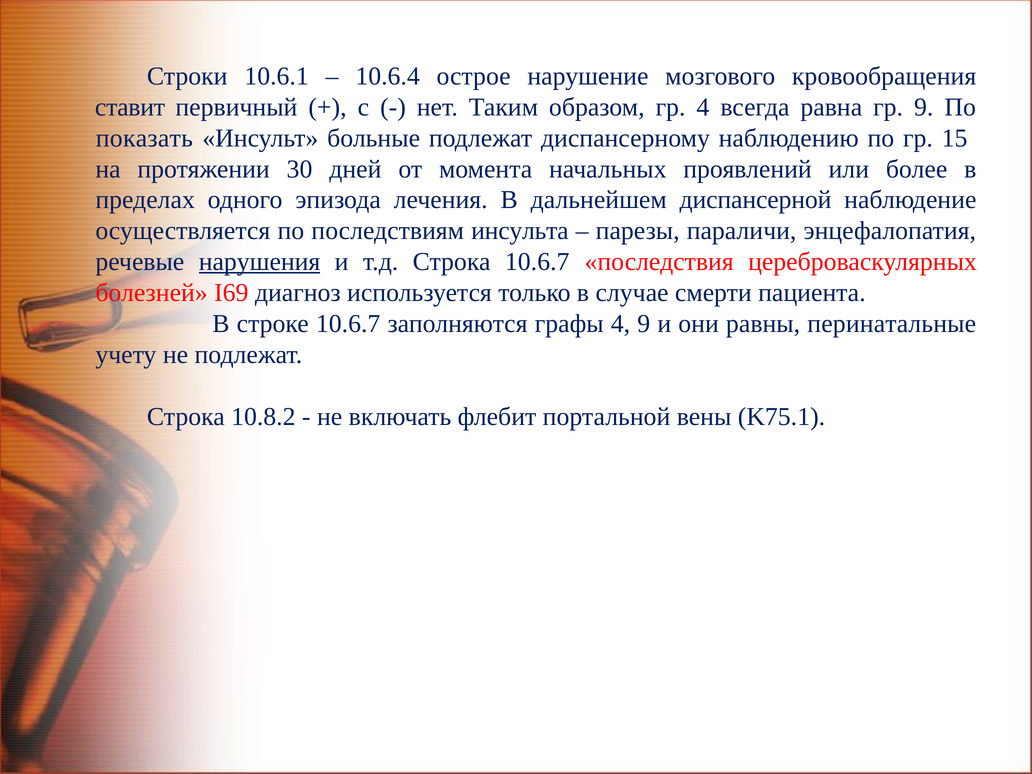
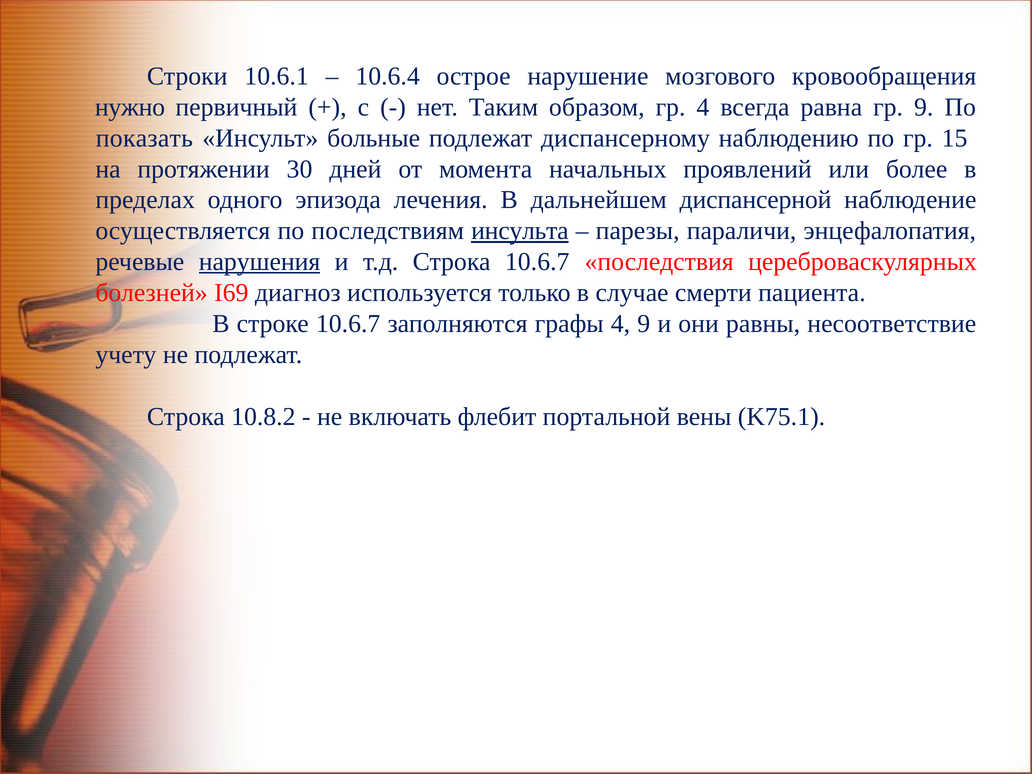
ставит: ставит -> нужно (130, 107)
инсульта underline: none -> present (520, 231)
перинатальные: перинатальные -> несоответствие (892, 324)
